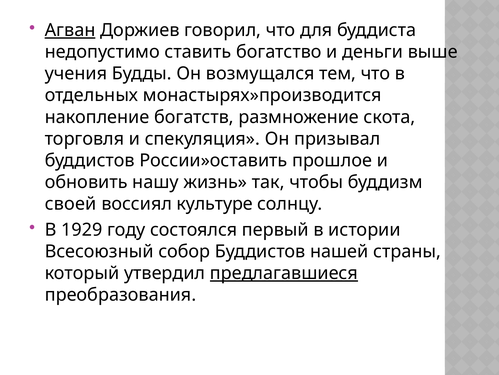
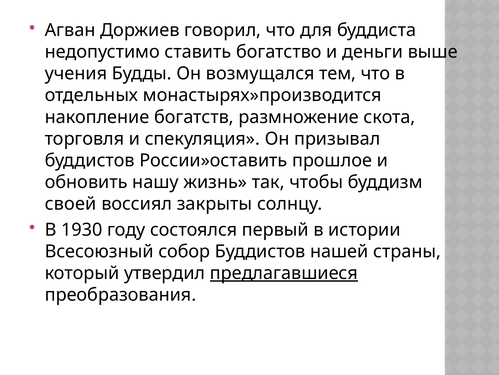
Агван underline: present -> none (70, 30)
культуре: культуре -> закрыты (215, 204)
1929: 1929 -> 1930 (82, 229)
